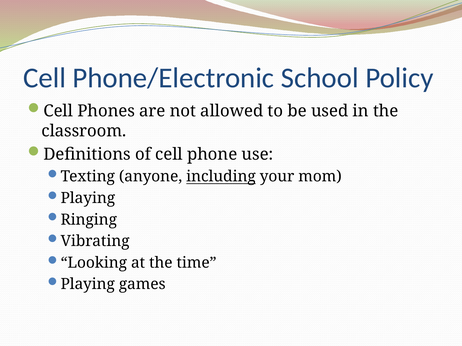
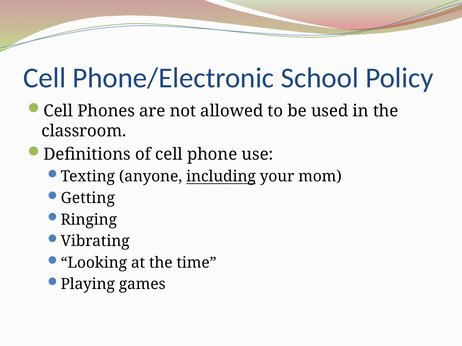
Playing: Playing -> Getting (88, 198)
